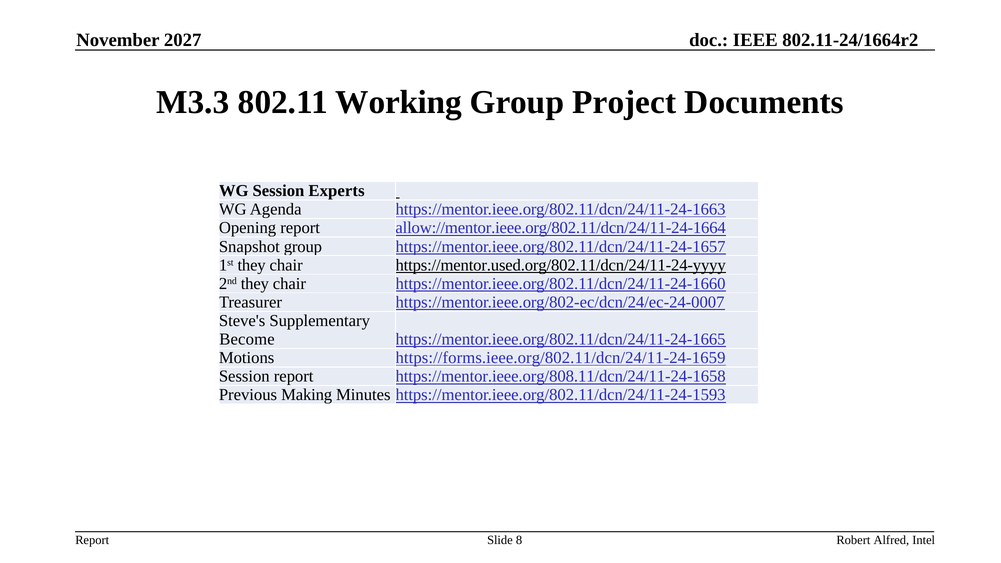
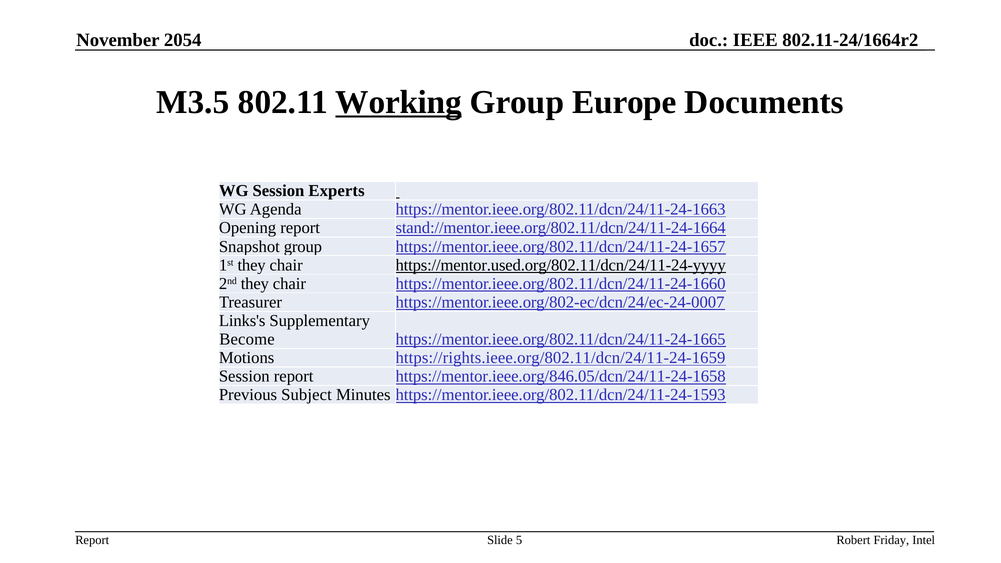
2027: 2027 -> 2054 (183, 40)
M3.3: M3.3 -> M3.5 (193, 102)
Working underline: none -> present (399, 102)
Project: Project -> Europe (624, 102)
allow://mentor.ieee.org/802.11/dcn/24/11-24-1664: allow://mentor.ieee.org/802.11/dcn/24/11-24-1664 -> stand://mentor.ieee.org/802.11/dcn/24/11-24-1664 (561, 228)
Steve's: Steve's -> Links's (242, 321)
https://forms.ieee.org/802.11/dcn/24/11-24-1659: https://forms.ieee.org/802.11/dcn/24/11-24-1659 -> https://rights.ieee.org/802.11/dcn/24/11-24-1659 (560, 358)
https://mentor.ieee.org/808.11/dcn/24/11-24-1658: https://mentor.ieee.org/808.11/dcn/24/11-24-1658 -> https://mentor.ieee.org/846.05/dcn/24/11-24-1658 (561, 376)
Making: Making -> Subject (306, 395)
8: 8 -> 5 (519, 540)
Alfred: Alfred -> Friday (891, 540)
